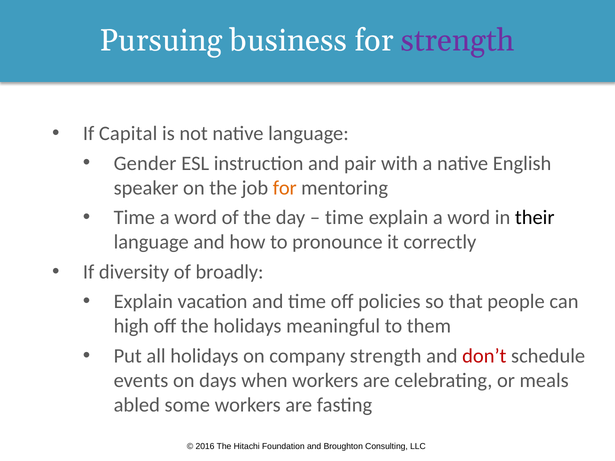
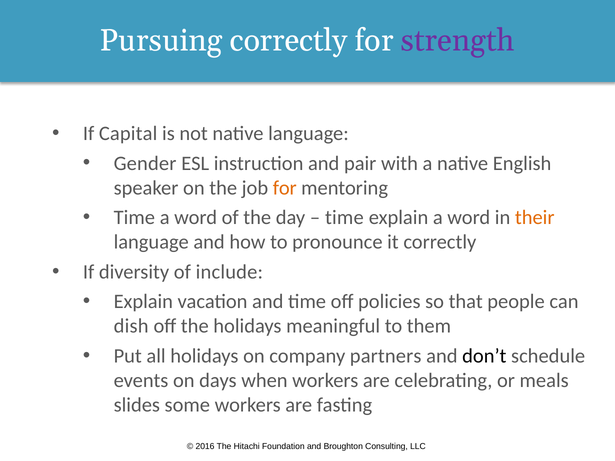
Pursuing business: business -> correctly (289, 41)
their colour: black -> orange (535, 218)
broadly: broadly -> include (229, 272)
high: high -> dish (131, 326)
company strength: strength -> partners (386, 356)
don’t colour: red -> black (484, 356)
abled: abled -> slides (137, 405)
